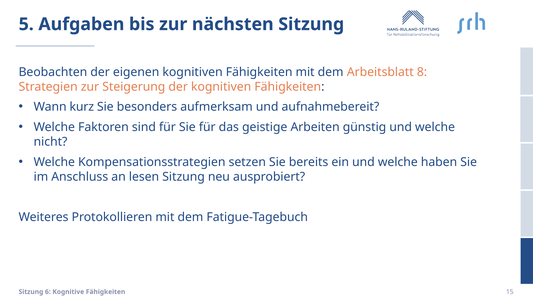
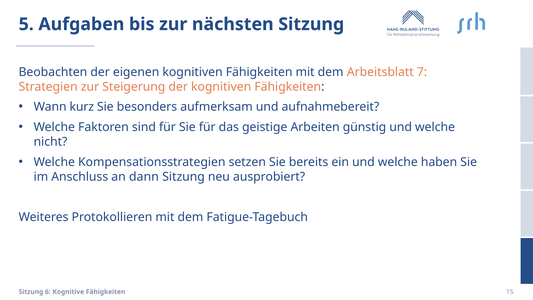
8: 8 -> 7 (422, 72)
lesen: lesen -> dann (144, 177)
